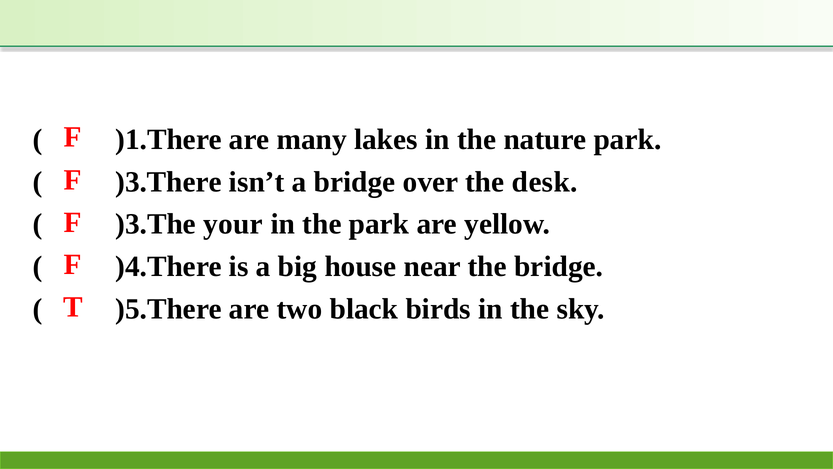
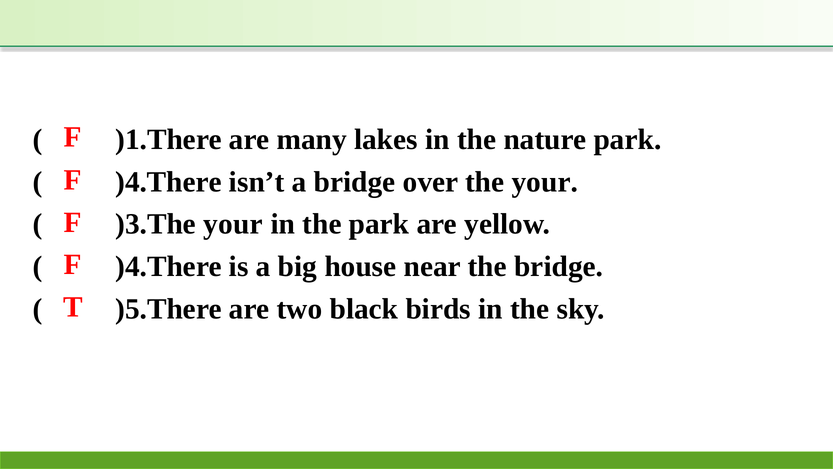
)3.There: )3.There -> )4.There (168, 182)
the desk: desk -> your (545, 182)
